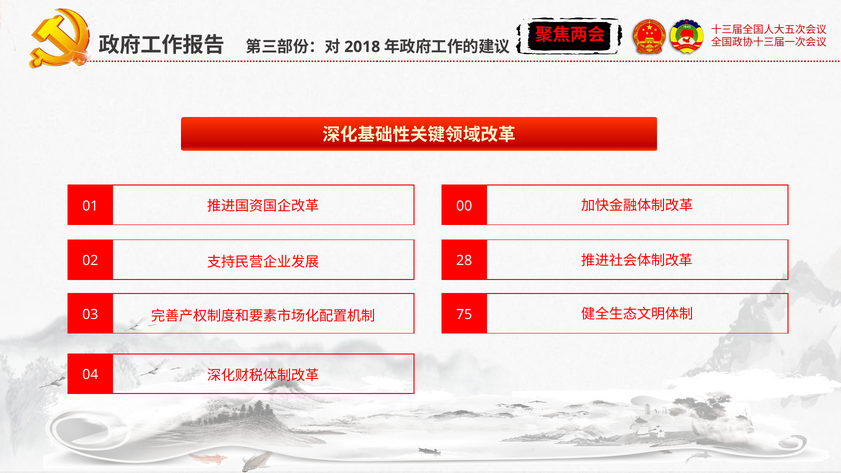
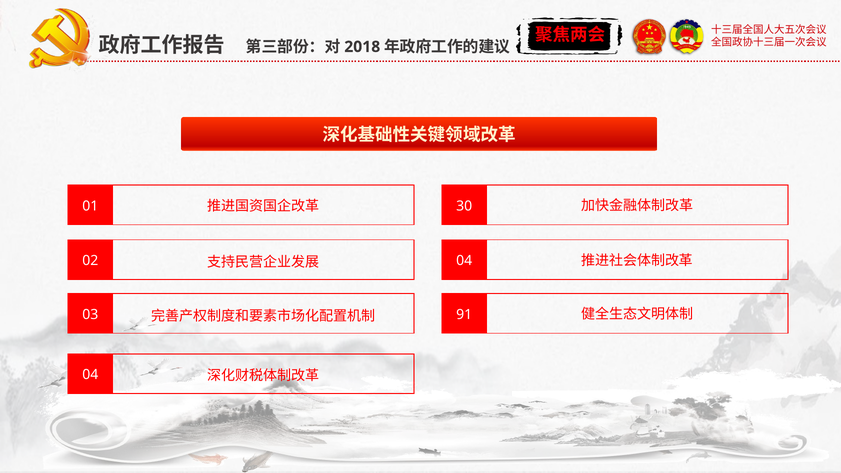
00: 00 -> 30 (464, 206)
28: 28 -> 04 (464, 261)
75: 75 -> 91 (464, 314)
